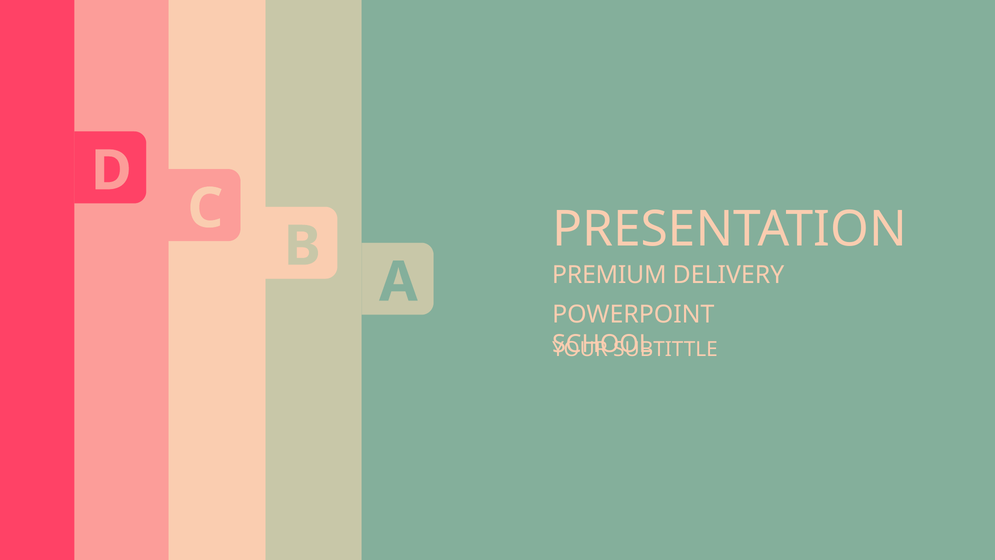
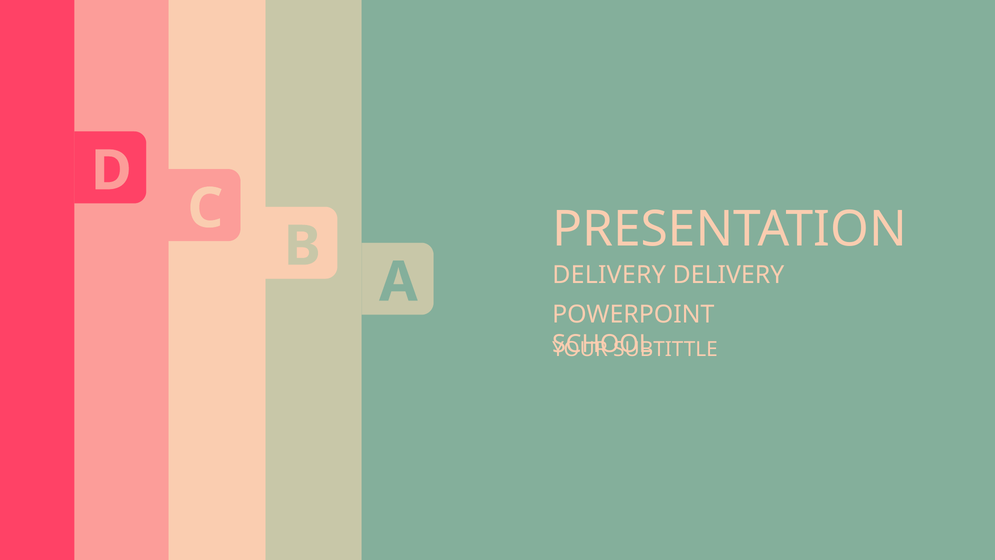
PREMIUM: PREMIUM -> DELIVERY (609, 275)
